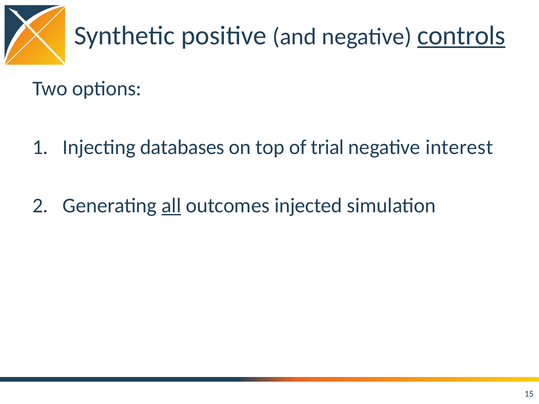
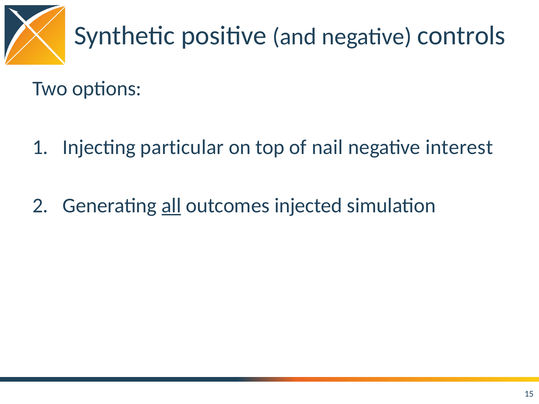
controls underline: present -> none (461, 36)
databases: databases -> particular (182, 147)
trial: trial -> nail (327, 147)
